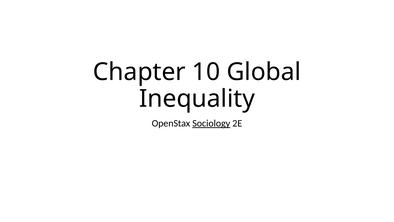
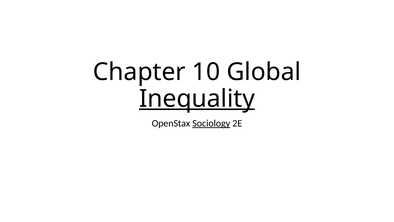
Inequality underline: none -> present (197, 98)
